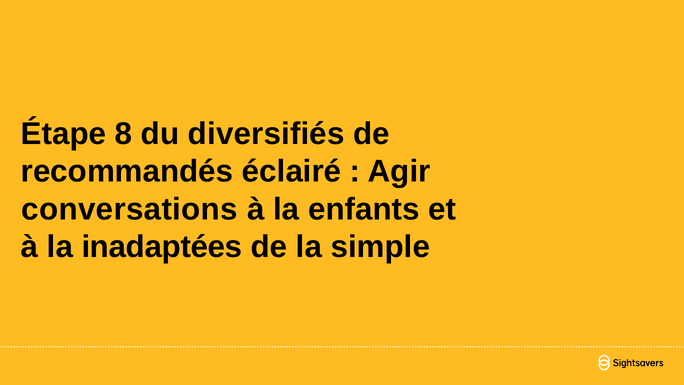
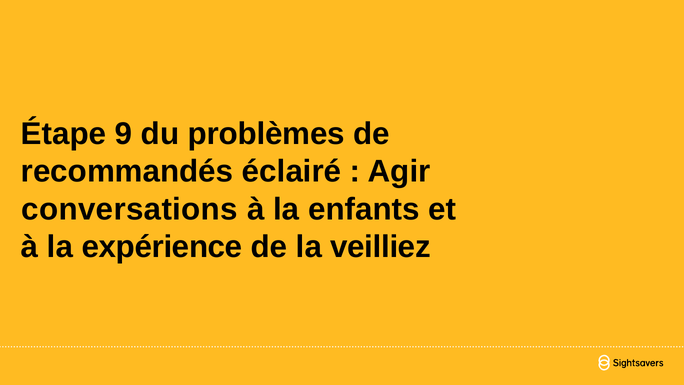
8: 8 -> 9 (124, 134)
diversifiés: diversifiés -> problèmes (266, 134)
inadaptées: inadaptées -> expérience (162, 247)
simple: simple -> veilliez (380, 247)
